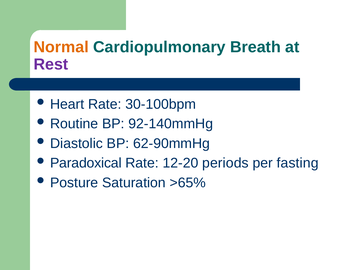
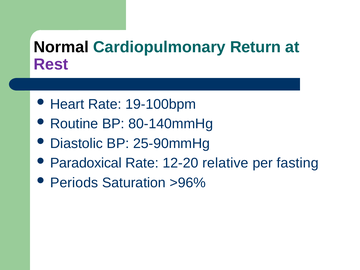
Normal colour: orange -> black (61, 47)
Breath: Breath -> Return (255, 47)
30-100bpm: 30-100bpm -> 19-100bpm (161, 104)
92-140mmHg: 92-140mmHg -> 80-140mmHg (171, 124)
62-90mmHg: 62-90mmHg -> 25-90mmHg (172, 143)
periods: periods -> relative (225, 163)
Posture: Posture -> Periods (74, 183)
>65%: >65% -> >96% (188, 183)
